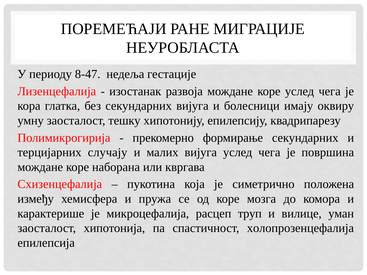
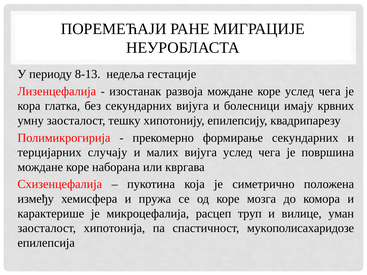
8-47: 8-47 -> 8-13 (88, 74)
оквиру: оквиру -> крвних (336, 106)
холопрозенцефалија: холопрозенцефалија -> мукополисахаридозе (301, 228)
